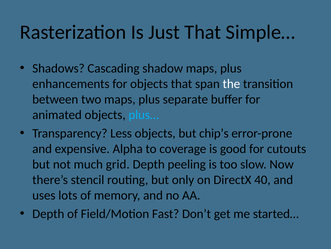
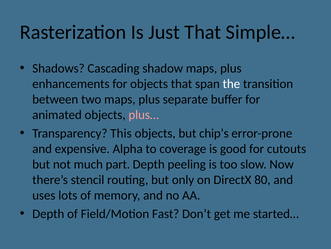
plus… colour: light blue -> pink (144, 115)
Less: Less -> This (121, 133)
grid: grid -> part (118, 164)
40: 40 -> 80 (262, 179)
